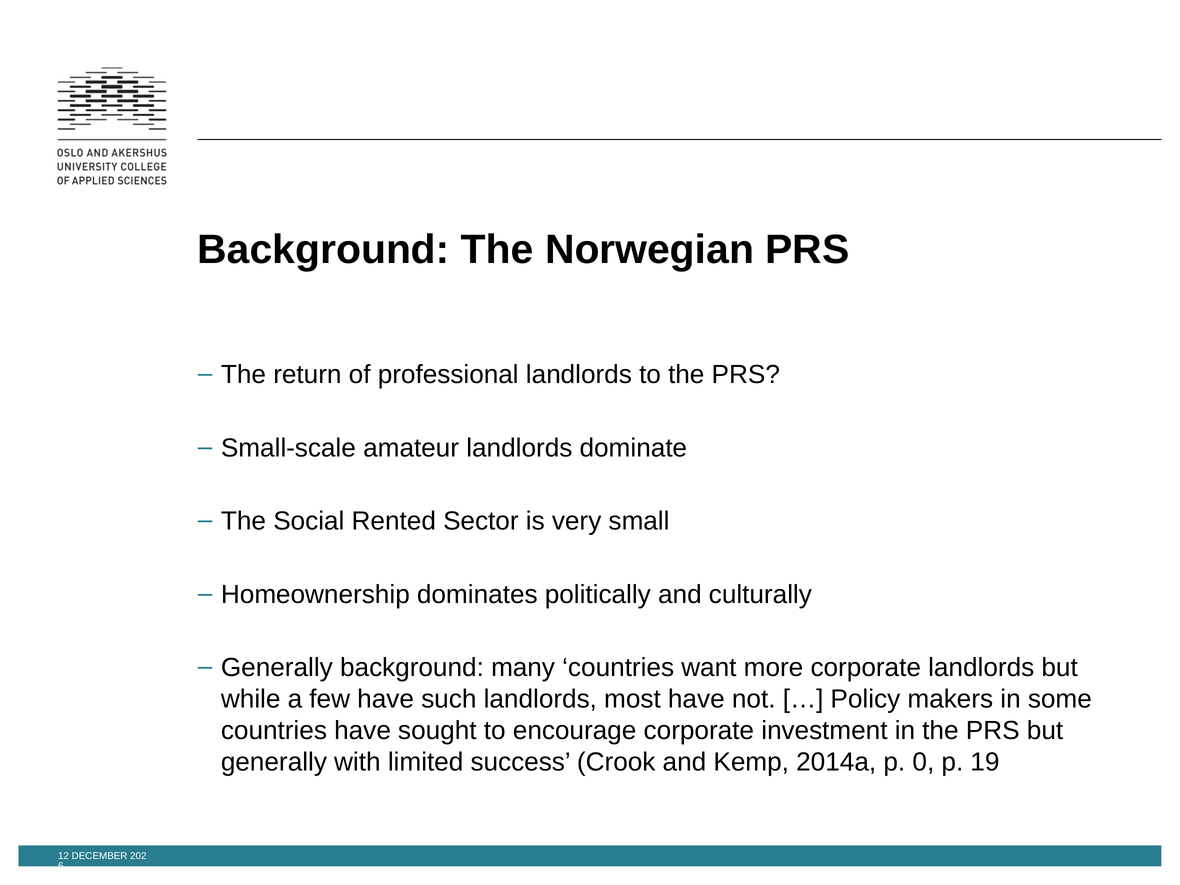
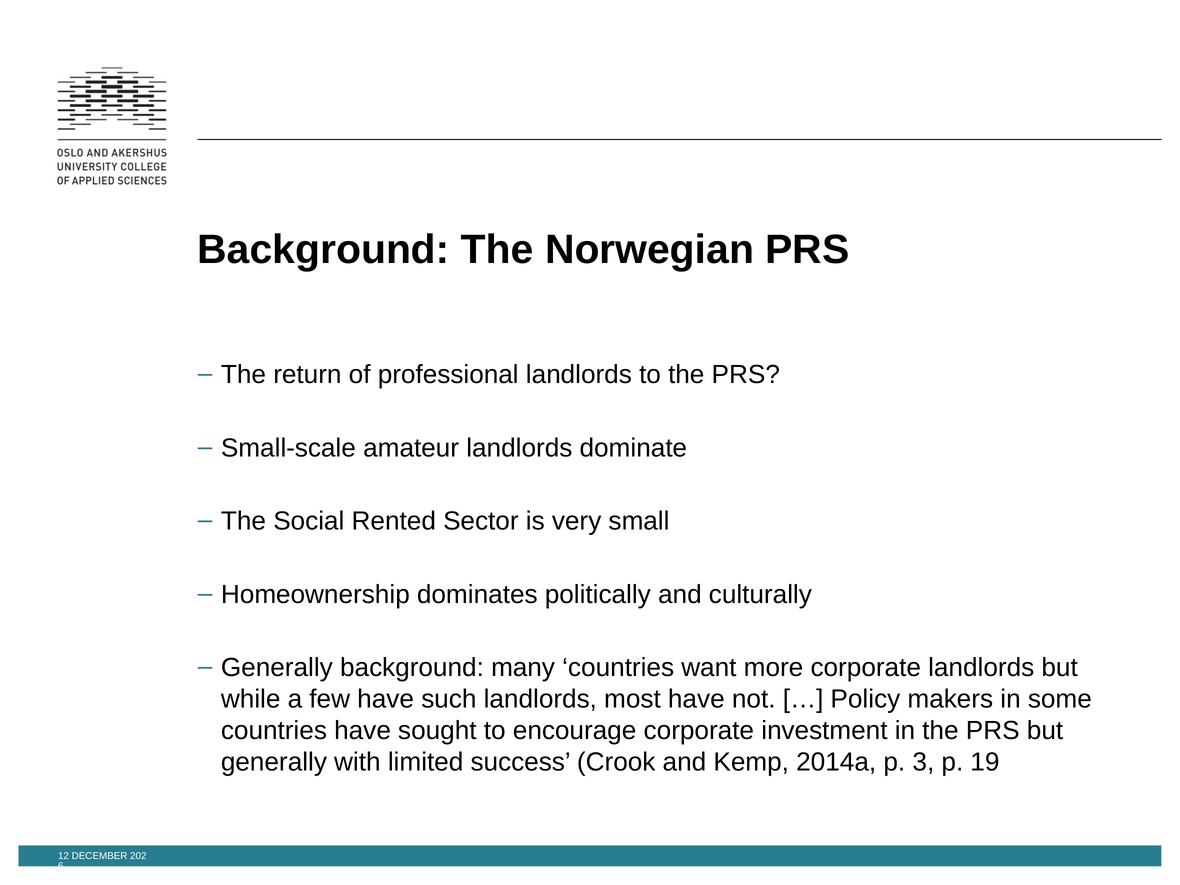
0: 0 -> 3 (923, 762)
